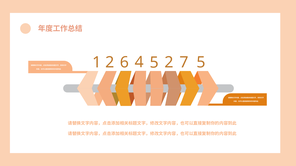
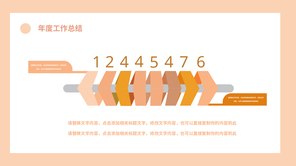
2 6: 6 -> 4 (124, 62)
5 2: 2 -> 4 (169, 62)
7 5: 5 -> 6 (201, 62)
